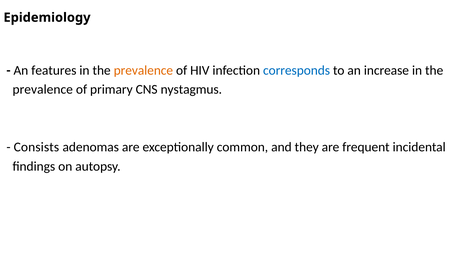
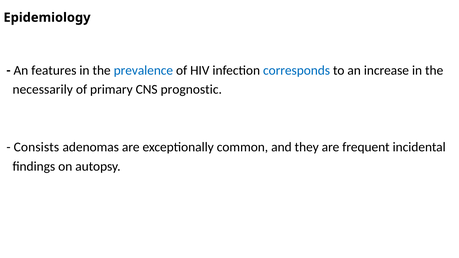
prevalence colour: orange -> blue (143, 70)
prevalence: prevalence -> necessarily (43, 90)
nystagmus: nystagmus -> prognostic (191, 90)
